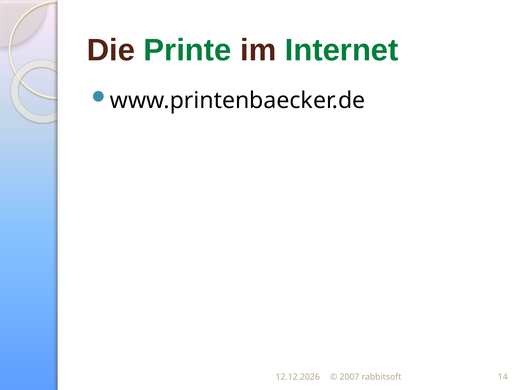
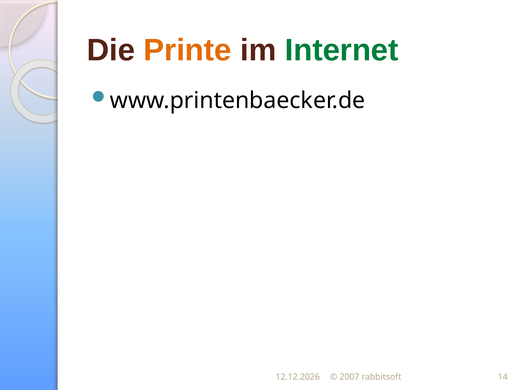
Printe colour: green -> orange (188, 50)
